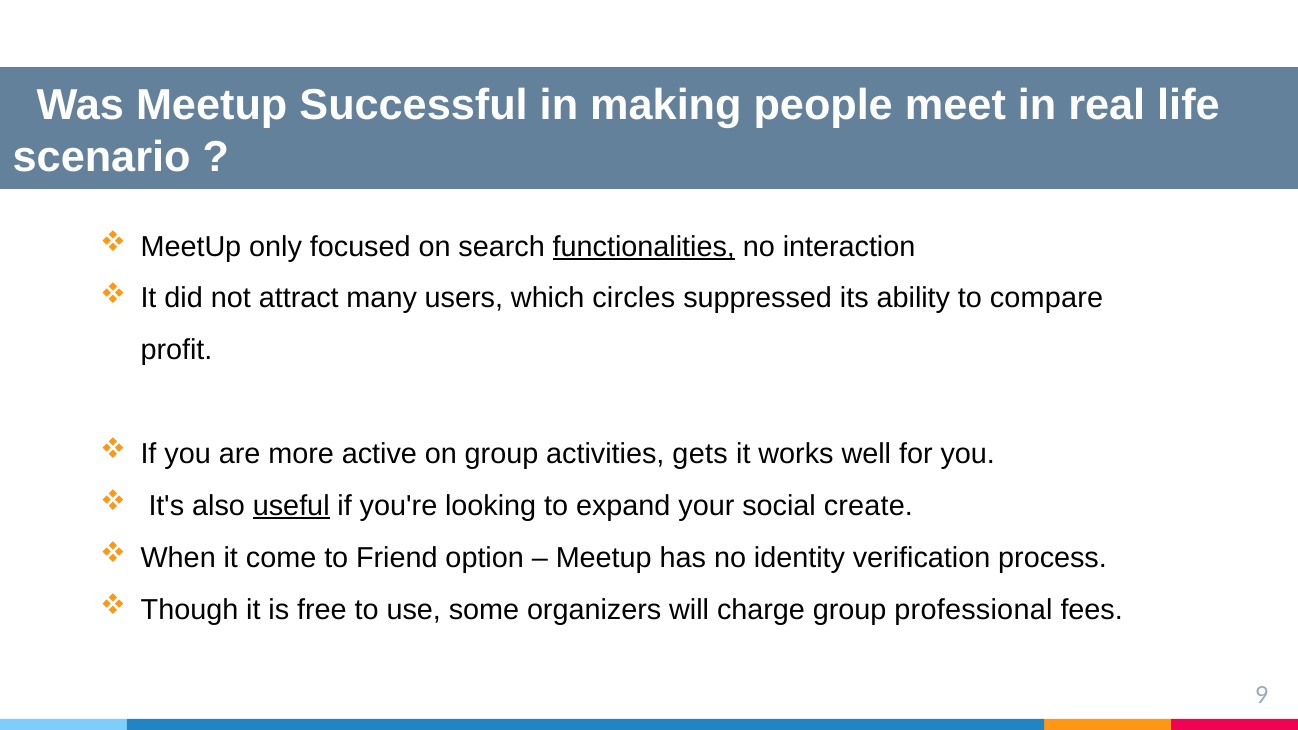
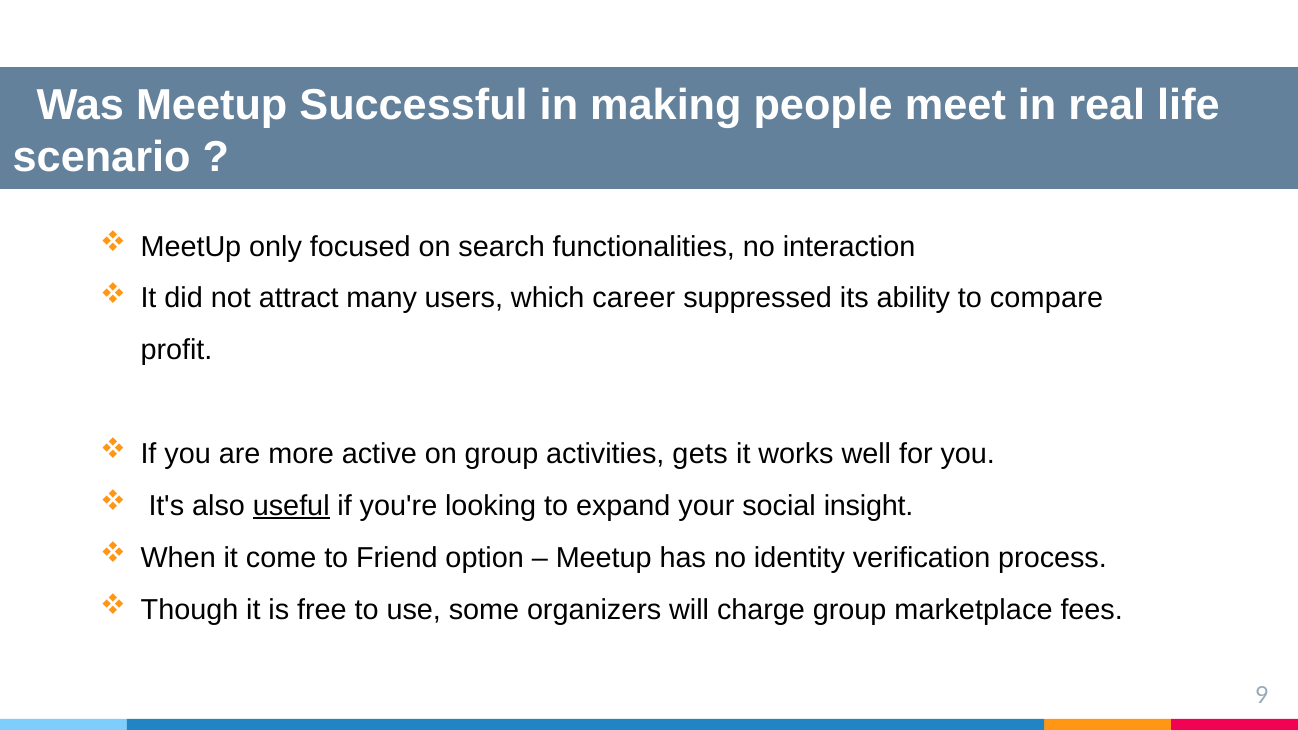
functionalities underline: present -> none (644, 247)
circles: circles -> career (634, 298)
create: create -> insight (869, 506)
professional: professional -> marketplace (974, 610)
